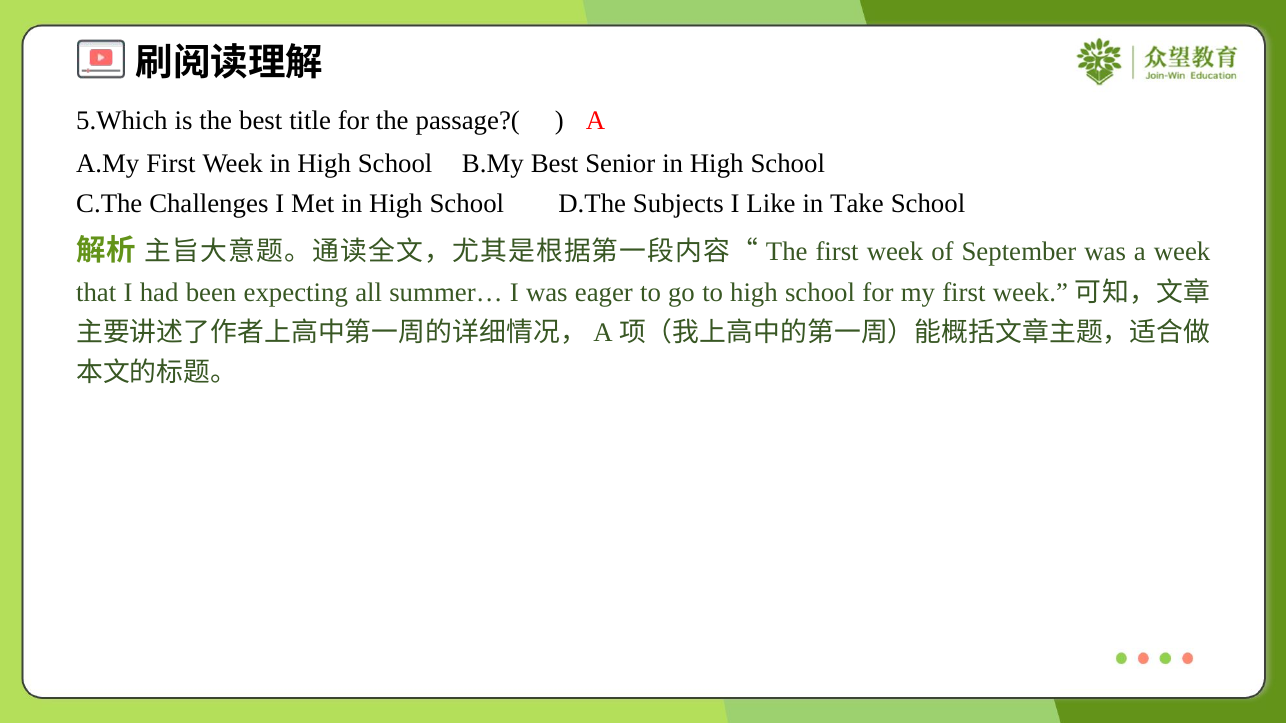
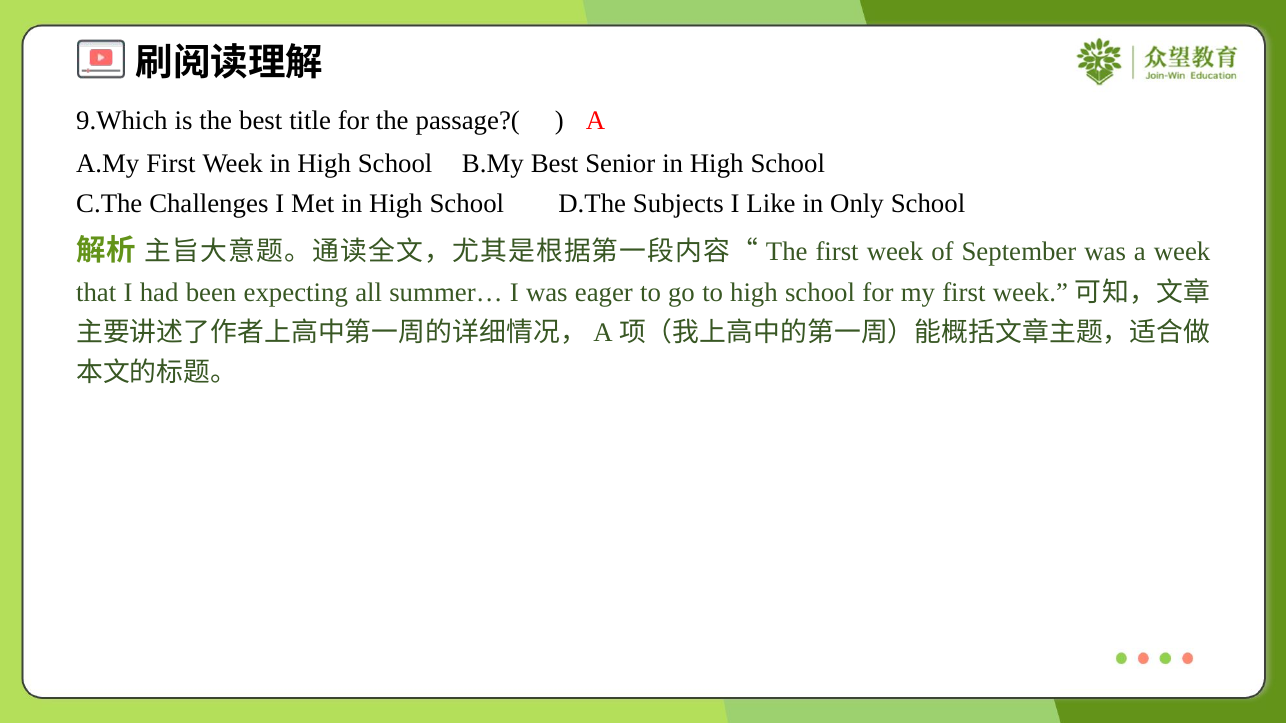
5.Which: 5.Which -> 9.Which (122, 120)
Take: Take -> Only (857, 204)
